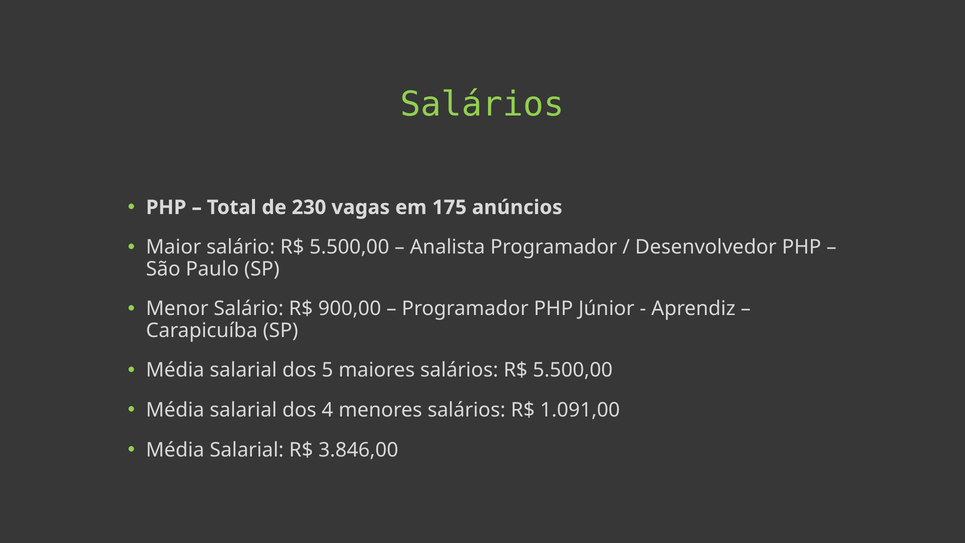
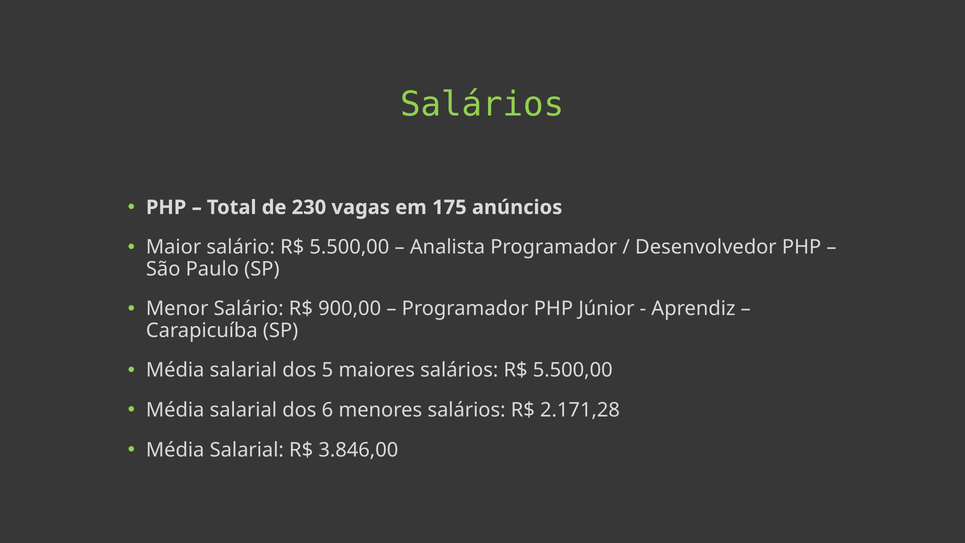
4: 4 -> 6 (327, 410)
1.091,00: 1.091,00 -> 2.171,28 (580, 410)
